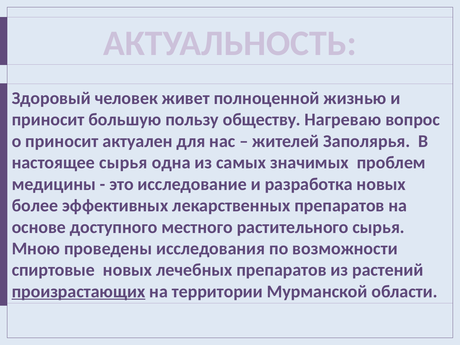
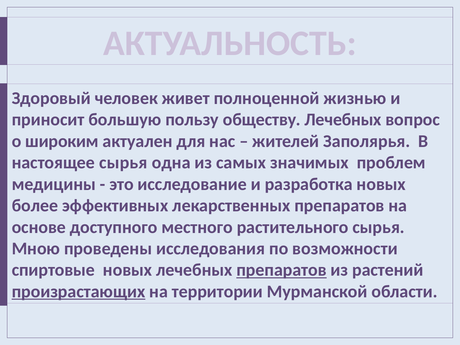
обществу Нагреваю: Нагреваю -> Лечебных (343, 120)
о приносит: приносит -> широким (62, 141)
препаратов underline: none -> present (281, 270)
